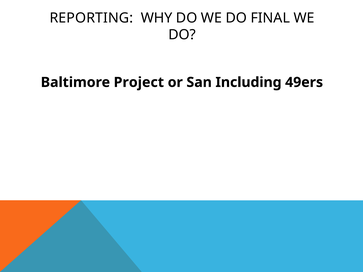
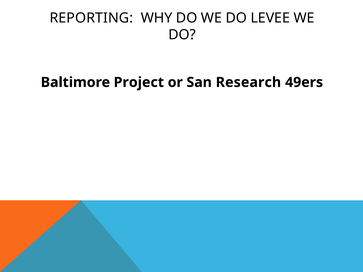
FINAL: FINAL -> LEVEE (270, 18)
Including: Including -> Research (248, 82)
